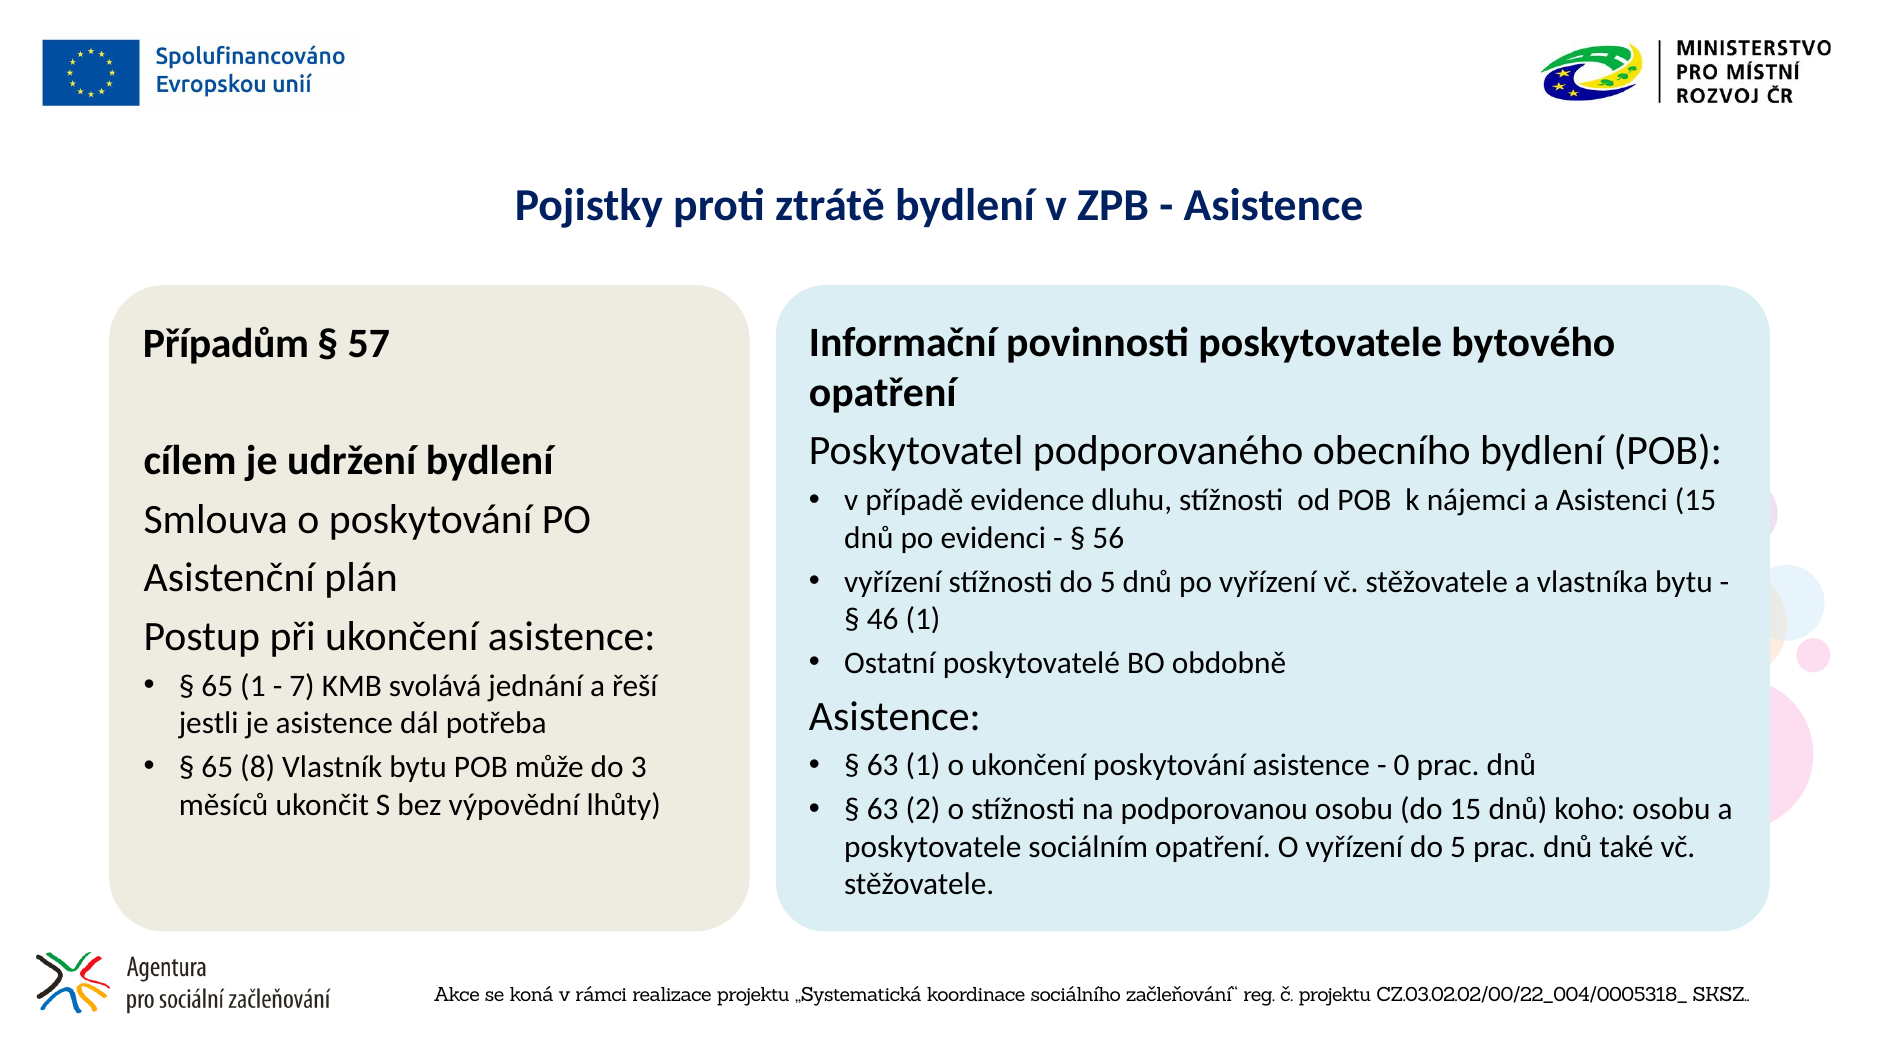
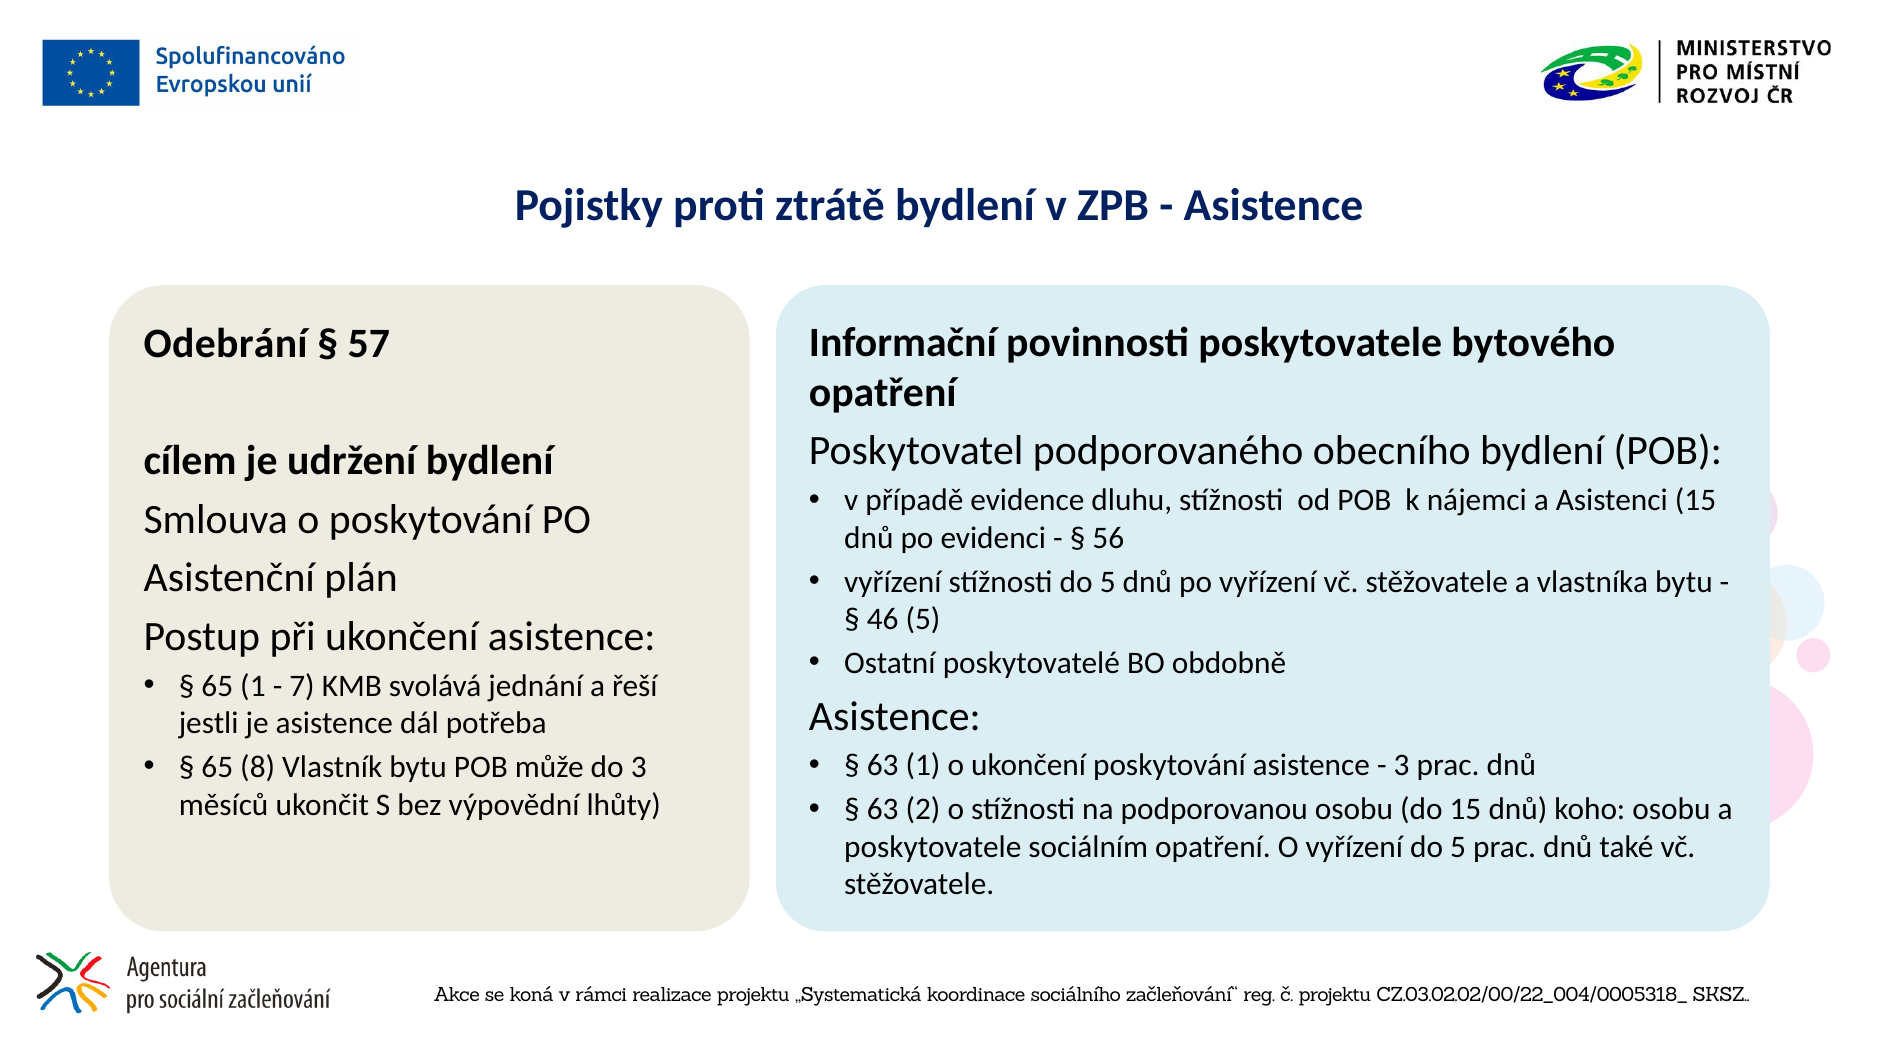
Případům: Případům -> Odebrání (226, 344)
46 1: 1 -> 5 (923, 619)
0: 0 -> 3 (1402, 766)
